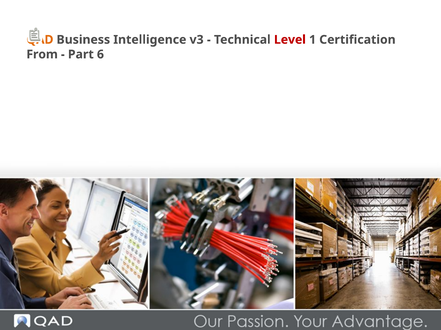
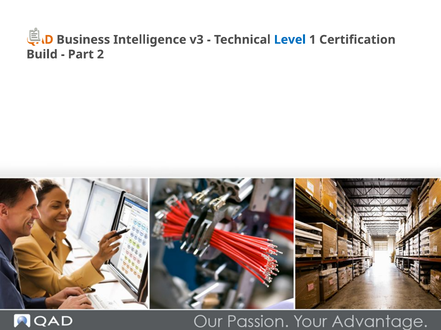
Level colour: red -> blue (290, 40)
From: From -> Build (42, 55)
6: 6 -> 2 (100, 55)
